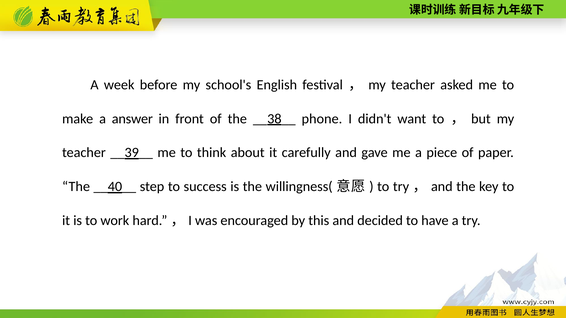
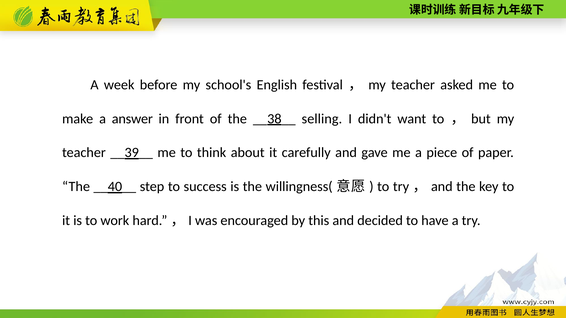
phone: phone -> selling (322, 119)
